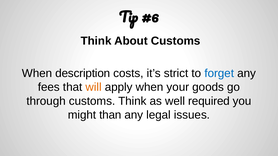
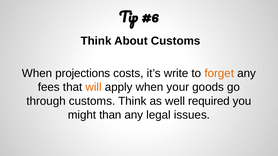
description: description -> projections (83, 73)
strict: strict -> write (176, 73)
forget colour: blue -> orange (219, 73)
